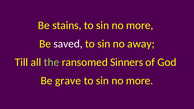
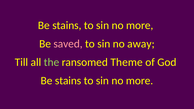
saved colour: white -> pink (68, 44)
Sinners: Sinners -> Theme (127, 62)
grave: grave -> stains (68, 81)
